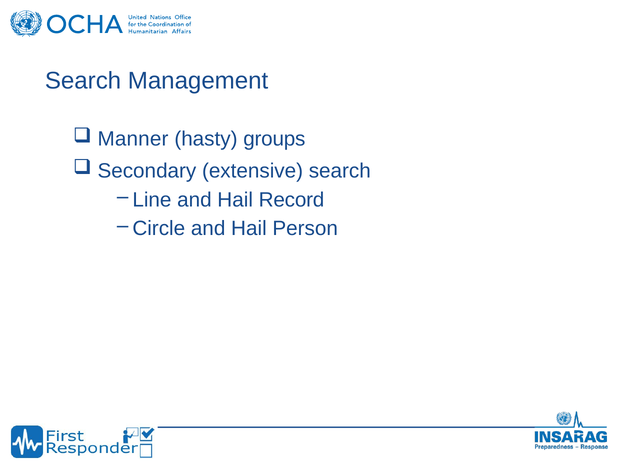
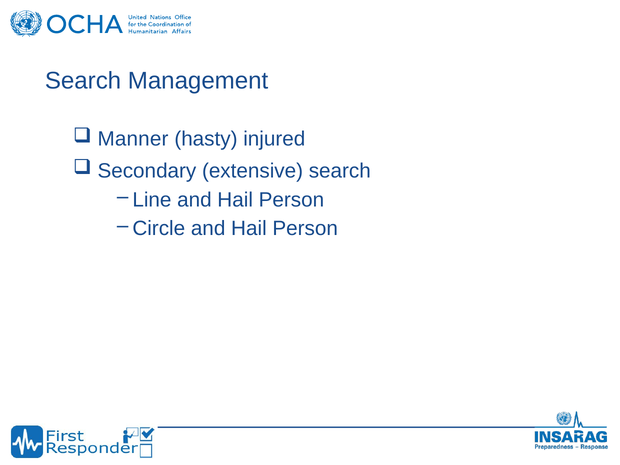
groups: groups -> injured (274, 139)
Line and Hail Record: Record -> Person (291, 200)
